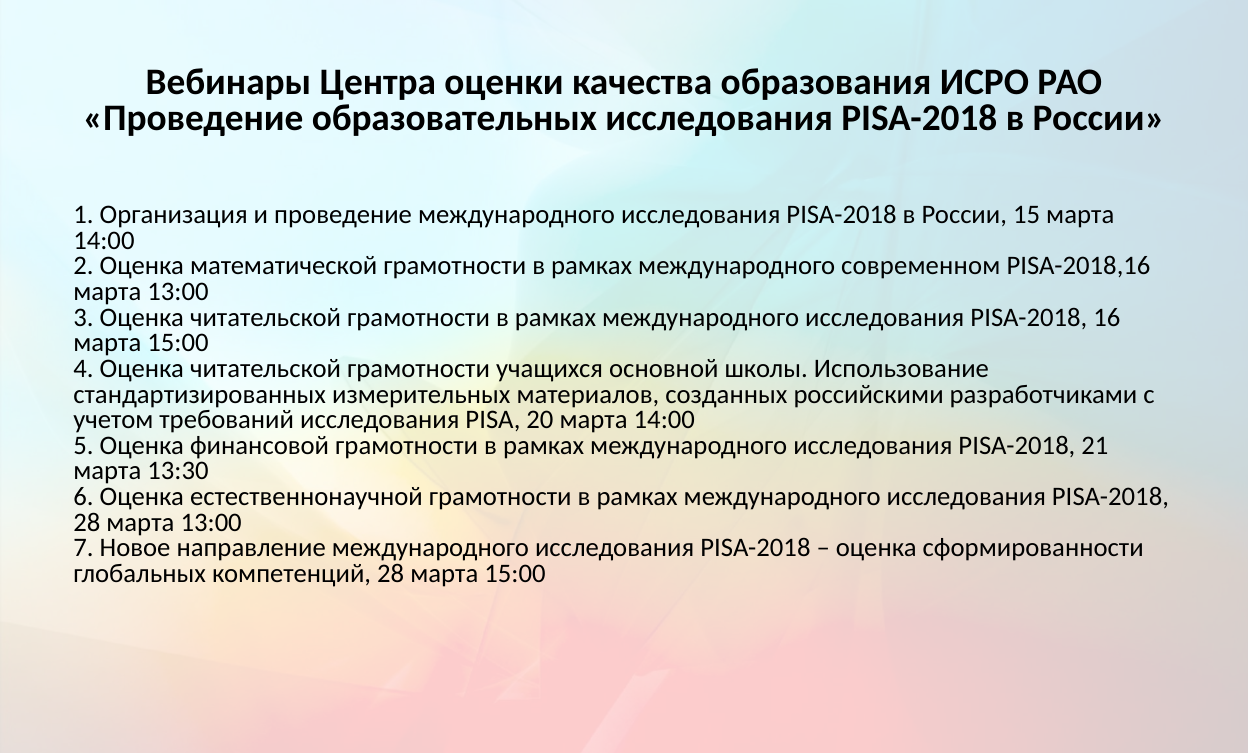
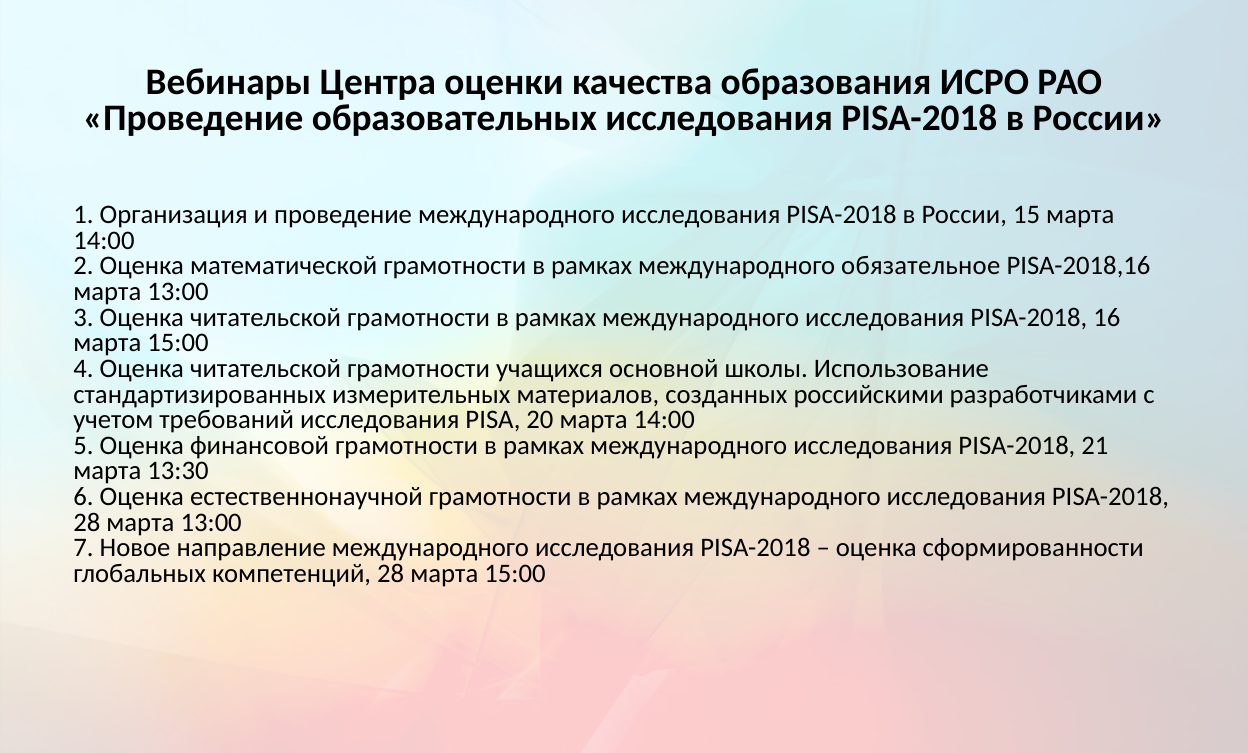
современном: современном -> обязательное (921, 266)
